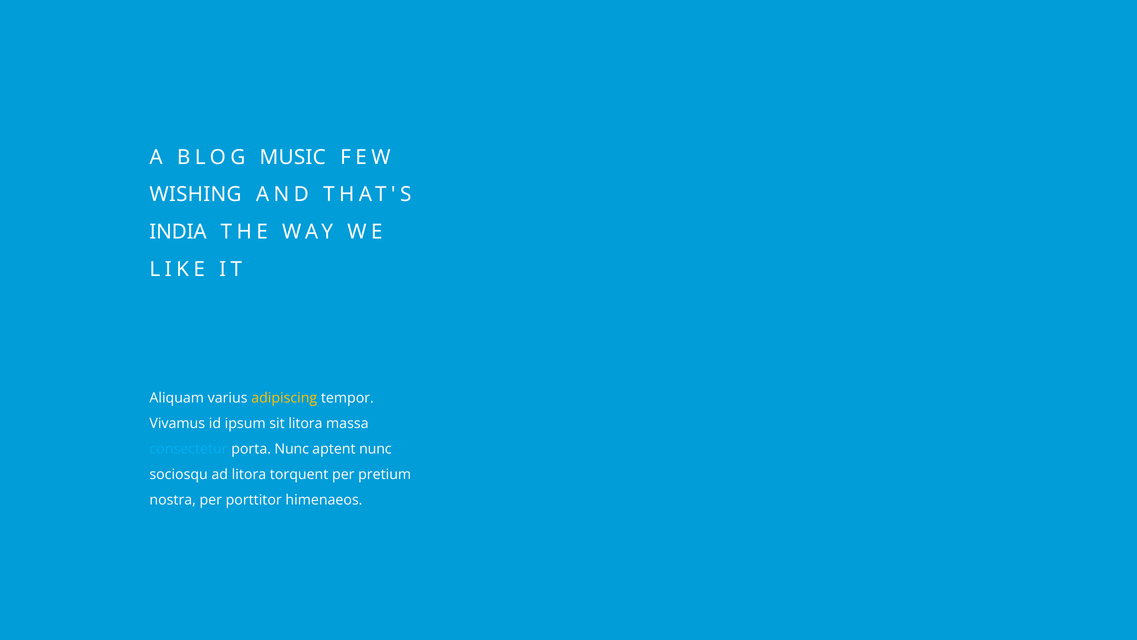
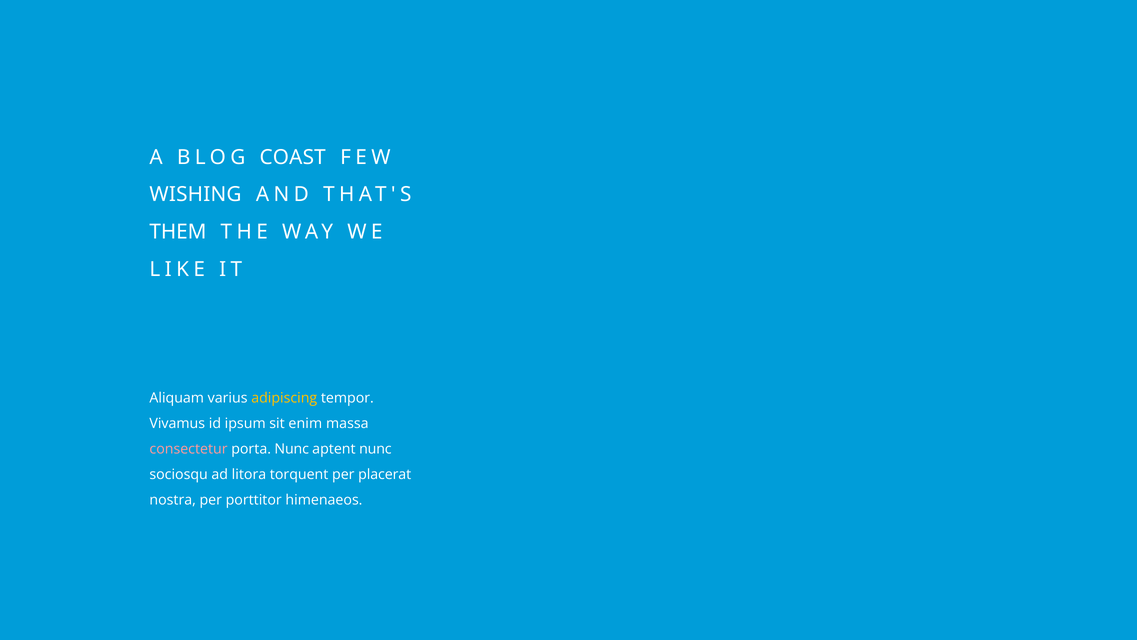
MUSIC: MUSIC -> COAST (293, 157)
INDIA: INDIA -> THEM (178, 232)
sit litora: litora -> enim (305, 423)
consectetur colour: light blue -> pink (189, 449)
pretium: pretium -> placerat (385, 474)
